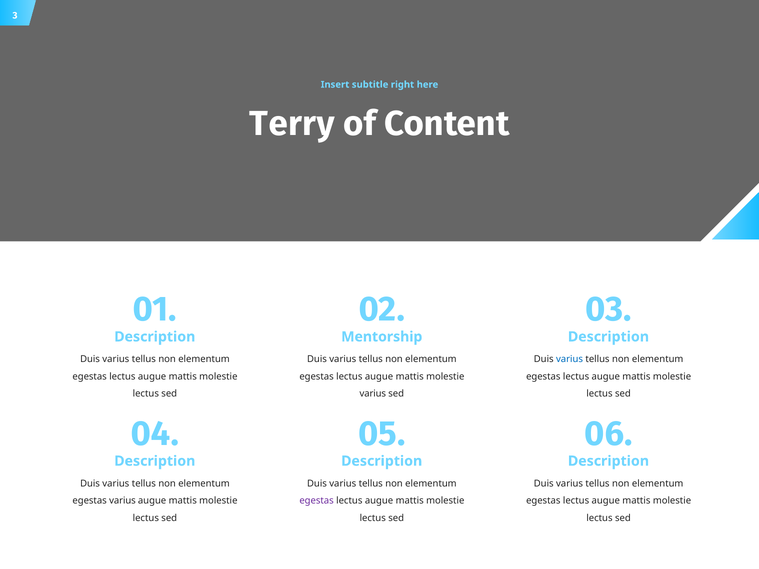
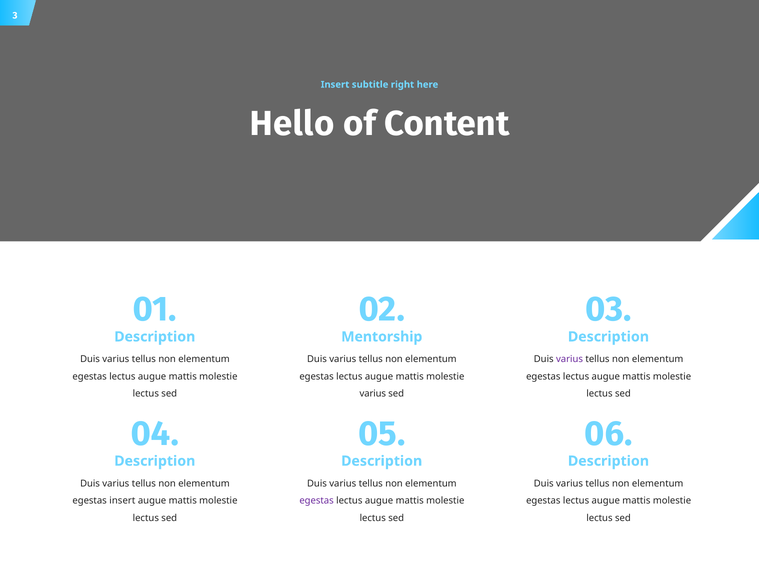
Terry: Terry -> Hello (292, 124)
varius colour: blue -> purple (569, 359)
egestas varius: varius -> insert (122, 501)
